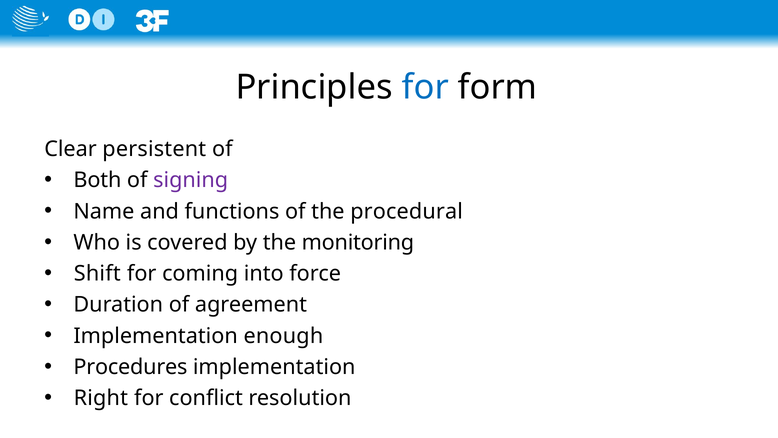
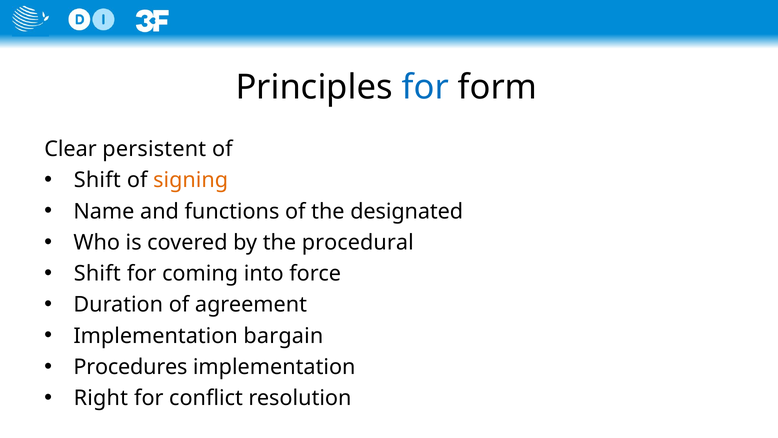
Both: Both -> Shift (97, 180)
signing colour: purple -> orange (191, 180)
procedural: procedural -> designated (407, 211)
monitoring: monitoring -> procedural (358, 242)
enough: enough -> bargain (283, 336)
